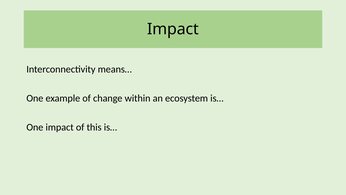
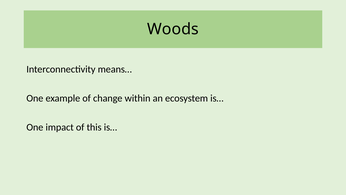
Impact: Impact -> Woods (173, 29)
